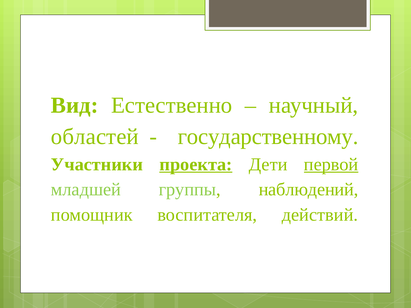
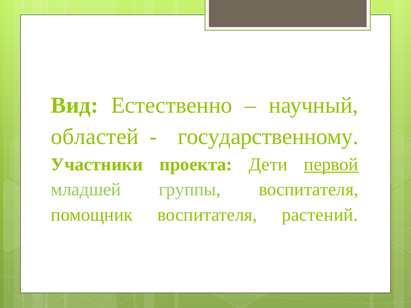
проекта underline: present -> none (196, 165)
группы наблюдений: наблюдений -> воспитателя (309, 190)
действий: действий -> растений (320, 215)
